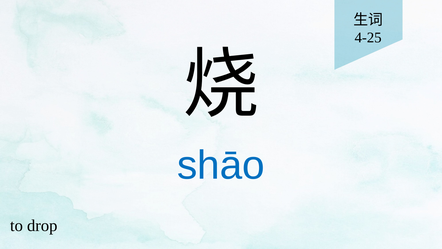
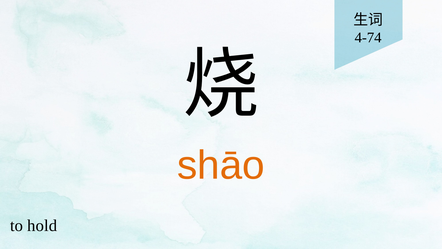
4-25: 4-25 -> 4-74 (368, 38)
shāo colour: blue -> orange (221, 165)
drop: drop -> hold (42, 225)
